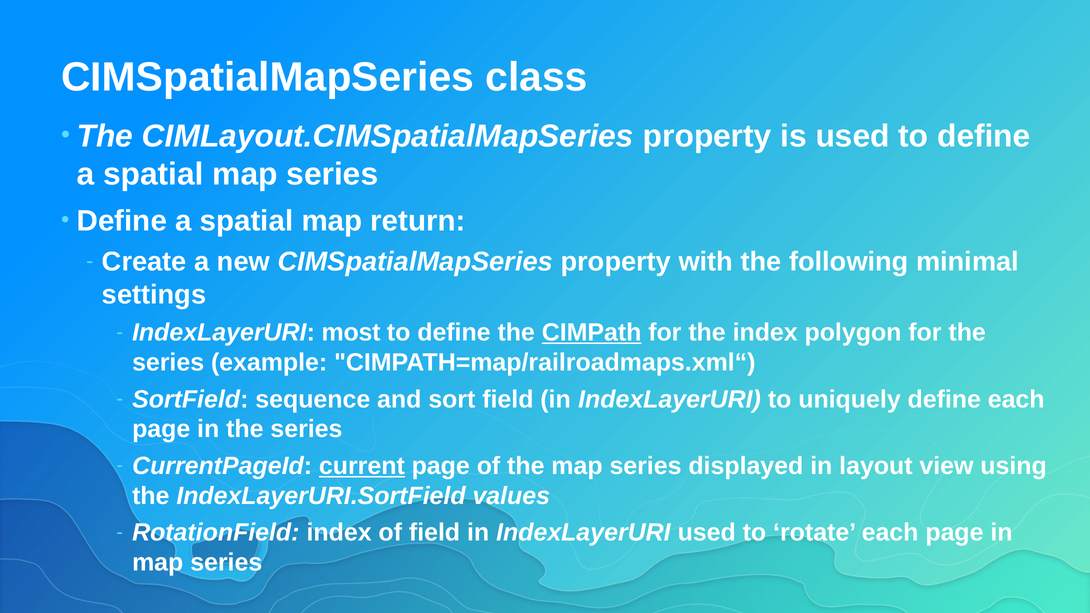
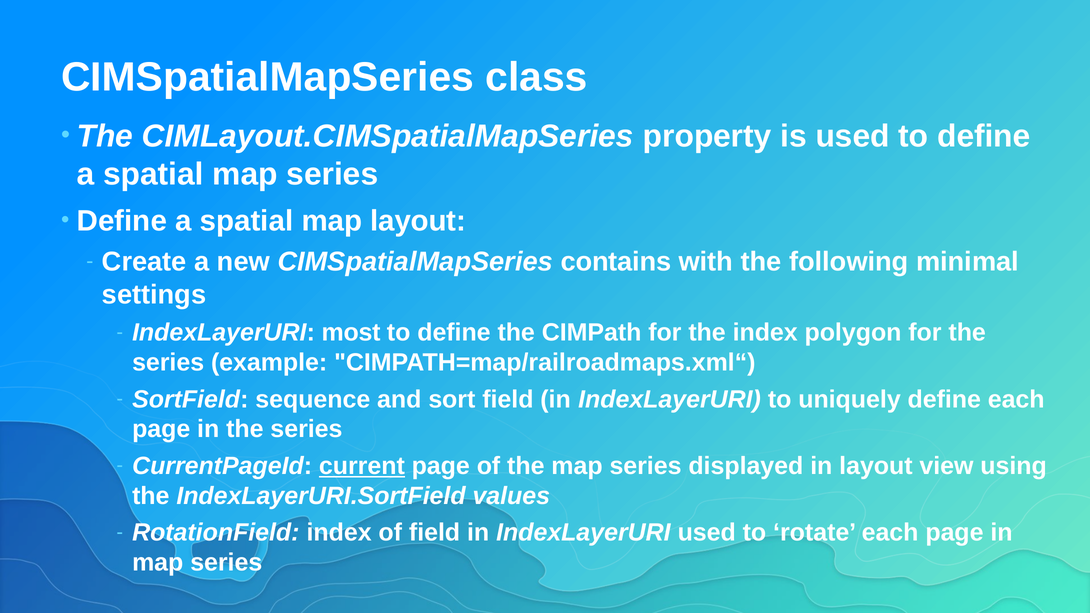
map return: return -> layout (418, 221)
CIMSpatialMapSeries property: property -> contains (616, 262)
CIMPath underline: present -> none (592, 333)
